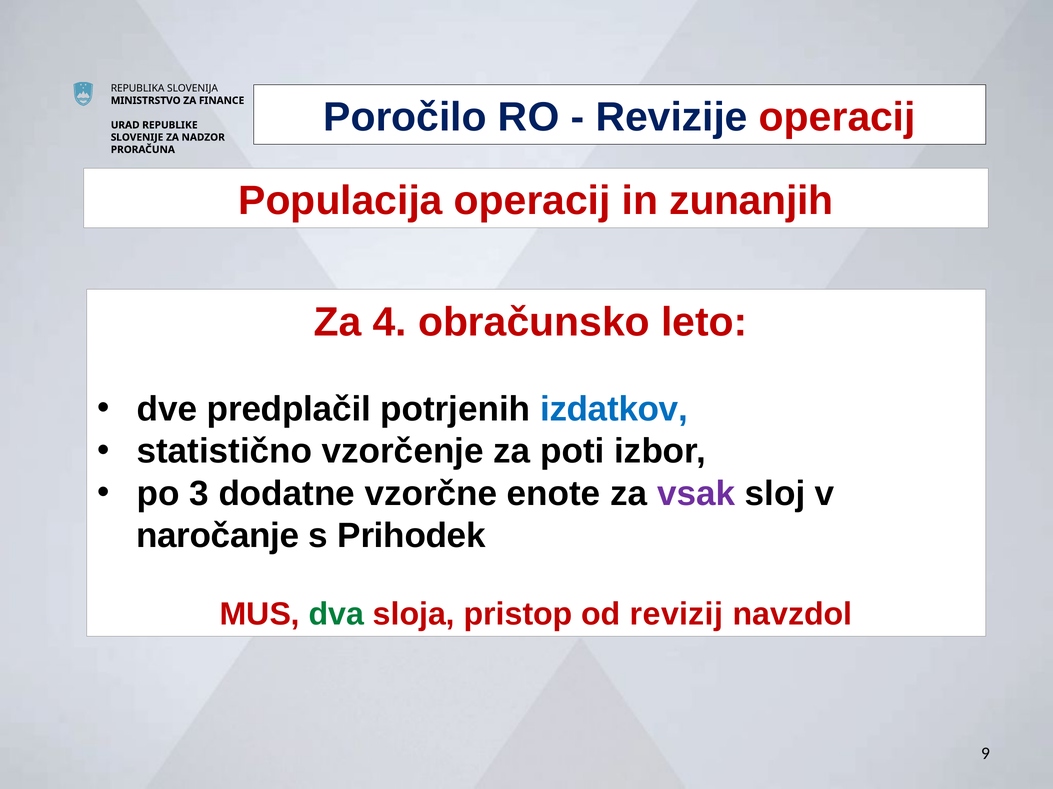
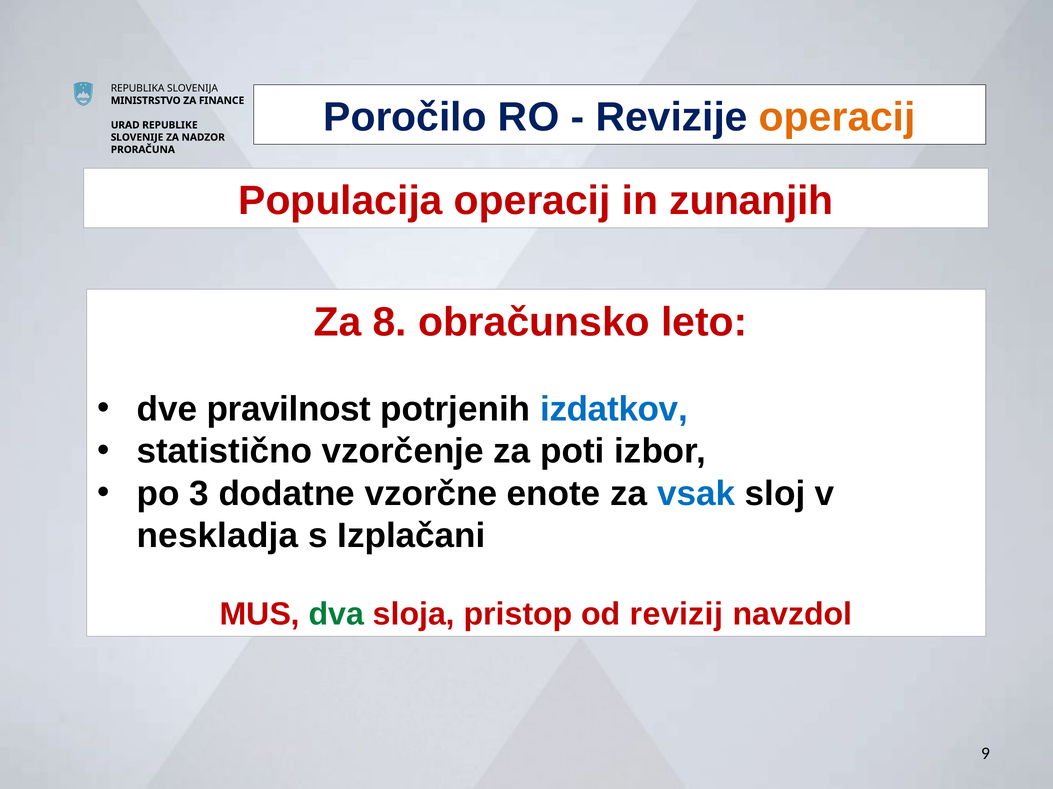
operacij colour: red -> orange (837, 117)
4: 4 -> 8 (390, 322)
predplačil: predplačil -> pravilnost (289, 410)
vsak colour: purple -> blue (696, 494)
naročanje: naročanje -> neskladja (217, 536)
Prihodek: Prihodek -> Izplačani (411, 536)
